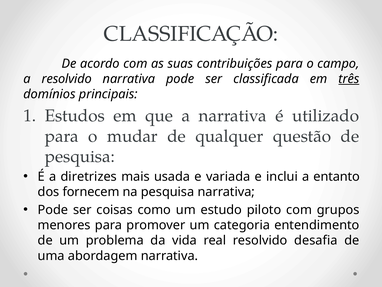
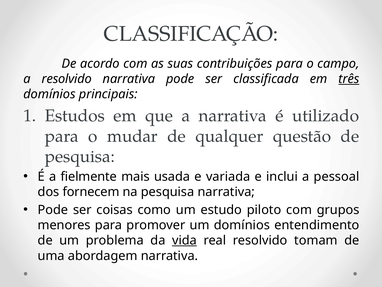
diretrizes: diretrizes -> fielmente (89, 176)
entanto: entanto -> pessoal (337, 176)
um categoria: categoria -> domínios (242, 225)
vida underline: none -> present (184, 240)
desafia: desafia -> tomam (316, 240)
